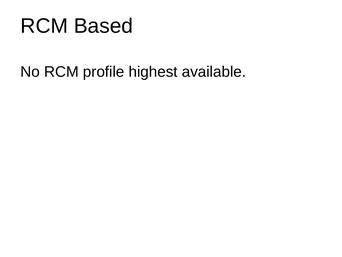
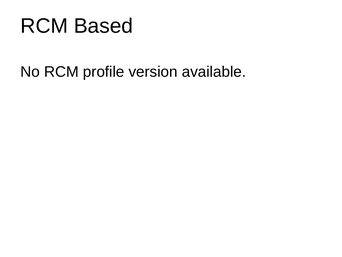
highest: highest -> version (153, 72)
